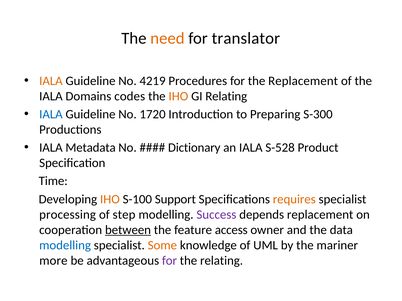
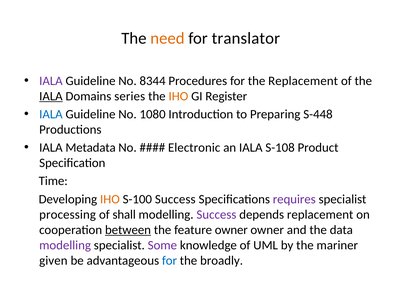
IALA colour: orange -> purple (51, 81)
4219: 4219 -> 8344 (153, 81)
IALA underline: none -> present (51, 96)
codes: codes -> series (130, 96)
GI Relating: Relating -> Register (226, 96)
1720: 1720 -> 1080 (153, 114)
S-300: S-300 -> S-448 (318, 114)
Dictionary: Dictionary -> Electronic (194, 148)
S-528: S-528 -> S-108 (280, 148)
S-100 Support: Support -> Success (175, 199)
requires colour: orange -> purple (294, 199)
step: step -> shall (124, 215)
feature access: access -> owner (231, 230)
modelling colour: blue -> purple (65, 246)
Some colour: orange -> purple (162, 246)
more: more -> given (53, 261)
for colour: purple -> blue (169, 261)
the relating: relating -> broadly (222, 261)
